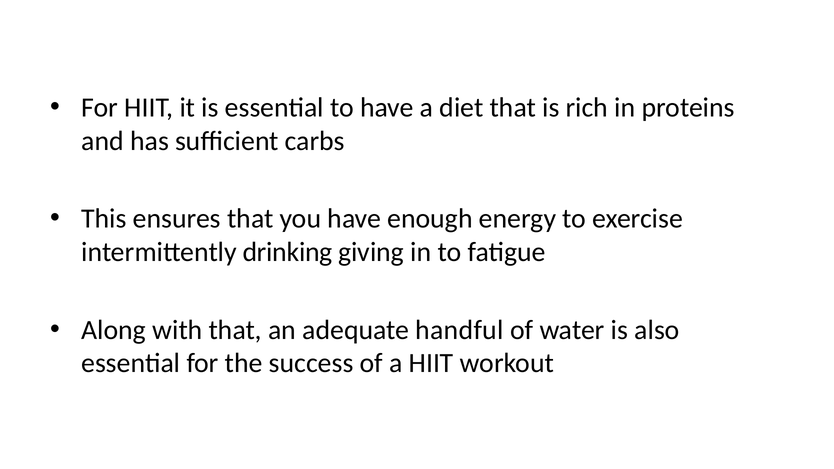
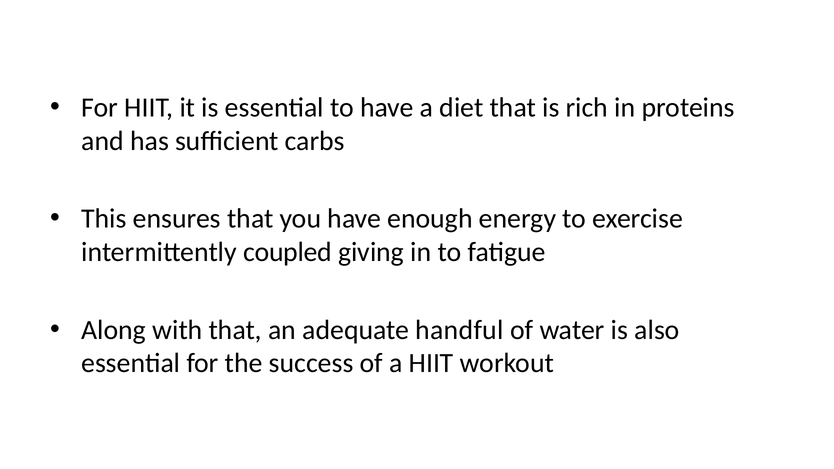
drinking: drinking -> coupled (288, 252)
